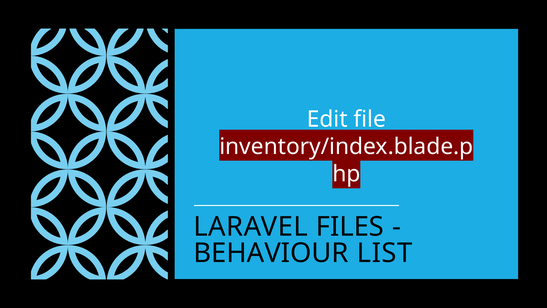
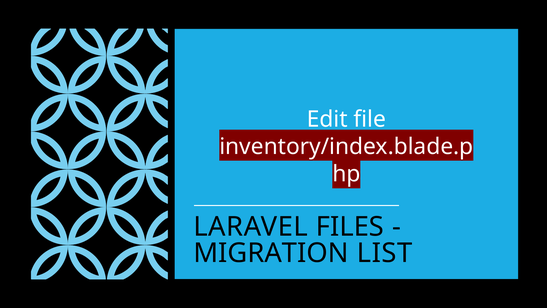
BEHAVIOUR: BEHAVIOUR -> MIGRATION (271, 253)
